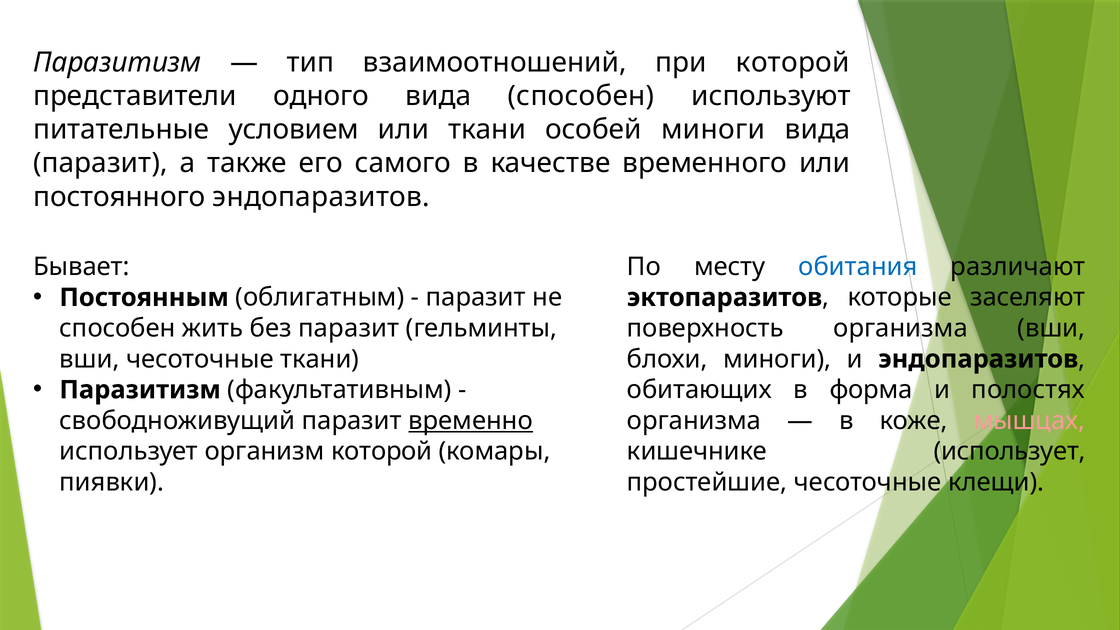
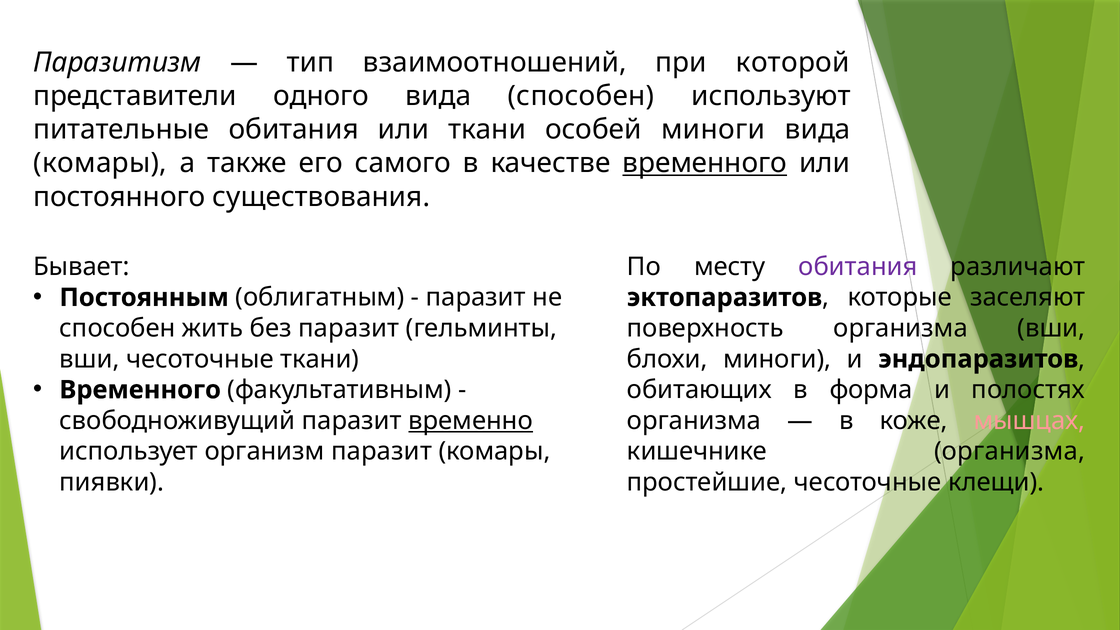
питательные условием: условием -> обитания (294, 130)
паразит: паразит -> комары (100, 163)
временного underline: none -> present (705, 163)
постоянного эндопаразитов: эндопаразитов -> существования (321, 197)
обитания colour: blue -> purple (858, 267)
Паразитизм: Паразитизм -> Временного (140, 390)
организм которой: которой -> паразит (382, 451)
кишечнике использует: использует -> организма (1010, 451)
